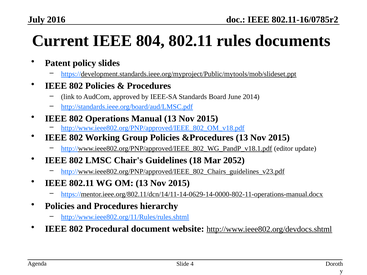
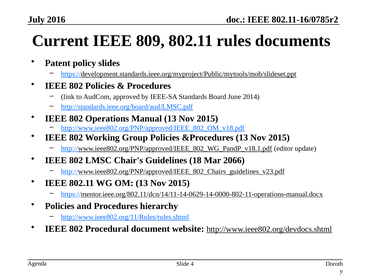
804: 804 -> 809 (150, 41)
2052: 2052 -> 2066 (234, 161)
